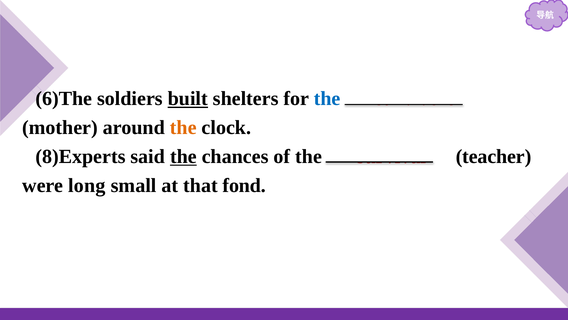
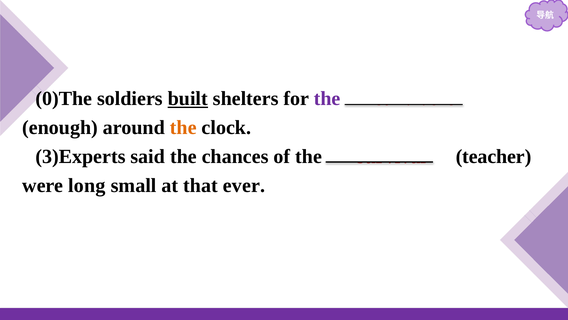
6)The: 6)The -> 0)The (64, 99)
the colour: blue -> purple (327, 99)
mother: mother -> enough (60, 127)
8)Experts: 8)Experts -> 3)Experts (80, 156)
the underline: present -> none (183, 156)
fond: fond -> ever (244, 185)
